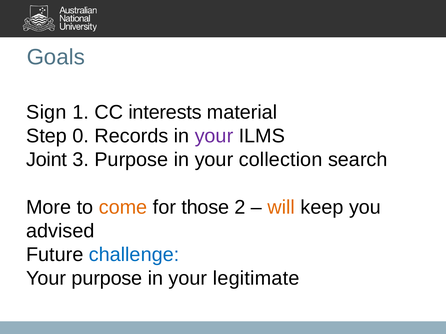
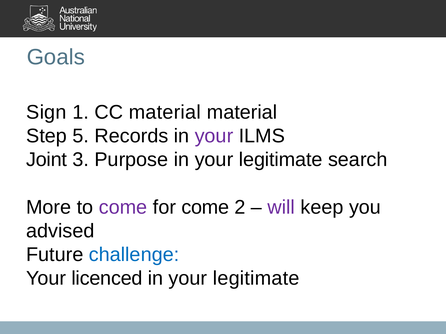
CC interests: interests -> material (165, 112)
0: 0 -> 5 (81, 136)
collection: collection -> legitimate (281, 160)
come colour: orange -> purple (123, 208)
for those: those -> come (205, 208)
will colour: orange -> purple (281, 208)
Your purpose: purpose -> licenced (107, 279)
